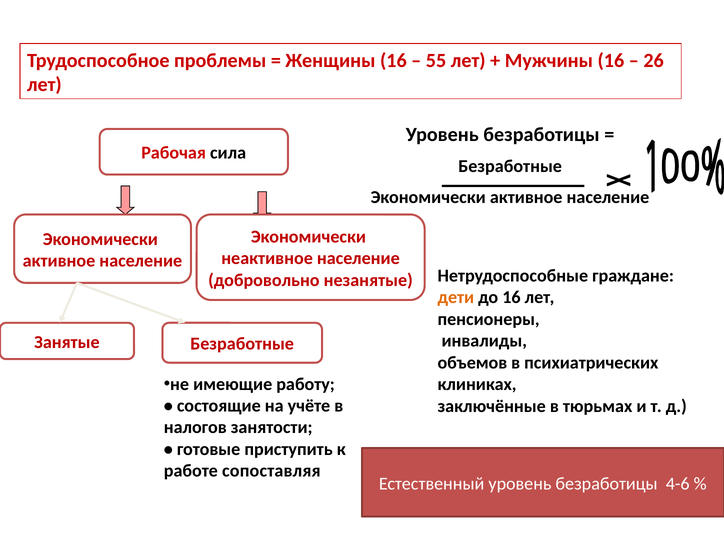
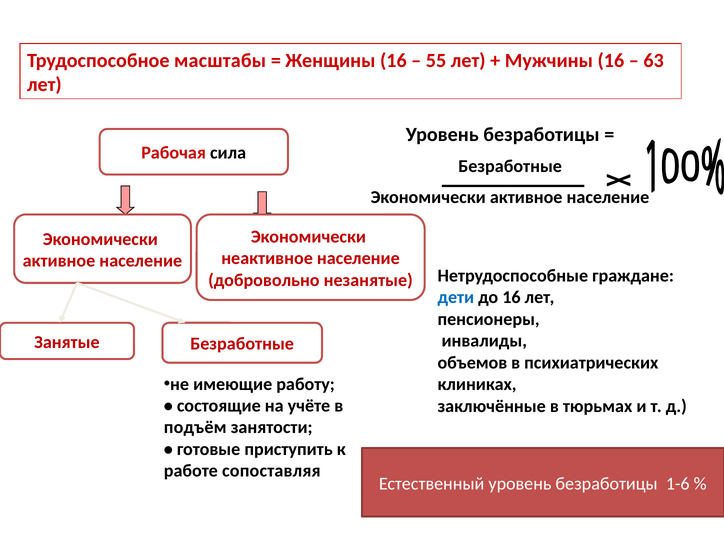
проблемы: проблемы -> масштабы (220, 60)
26: 26 -> 63 (654, 60)
дети colour: orange -> blue (456, 297)
налогов: налогов -> подъём (195, 428)
4-6: 4-6 -> 1-6 (678, 484)
